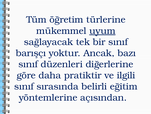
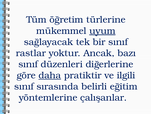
barışçı: barışçı -> rastlar (31, 53)
daha underline: none -> present (50, 75)
açısından: açısından -> çalışanlar (104, 97)
